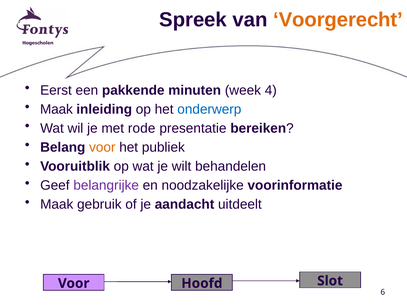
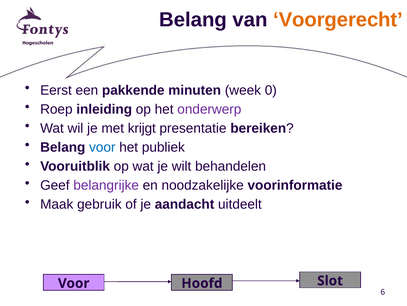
Spreek: Spreek -> Belang (193, 20)
4: 4 -> 0 (271, 90)
Maak: Maak -> Roep (56, 109)
onderwerp colour: blue -> purple (209, 109)
rode: rode -> krijgt (142, 128)
voor colour: orange -> blue (102, 147)
